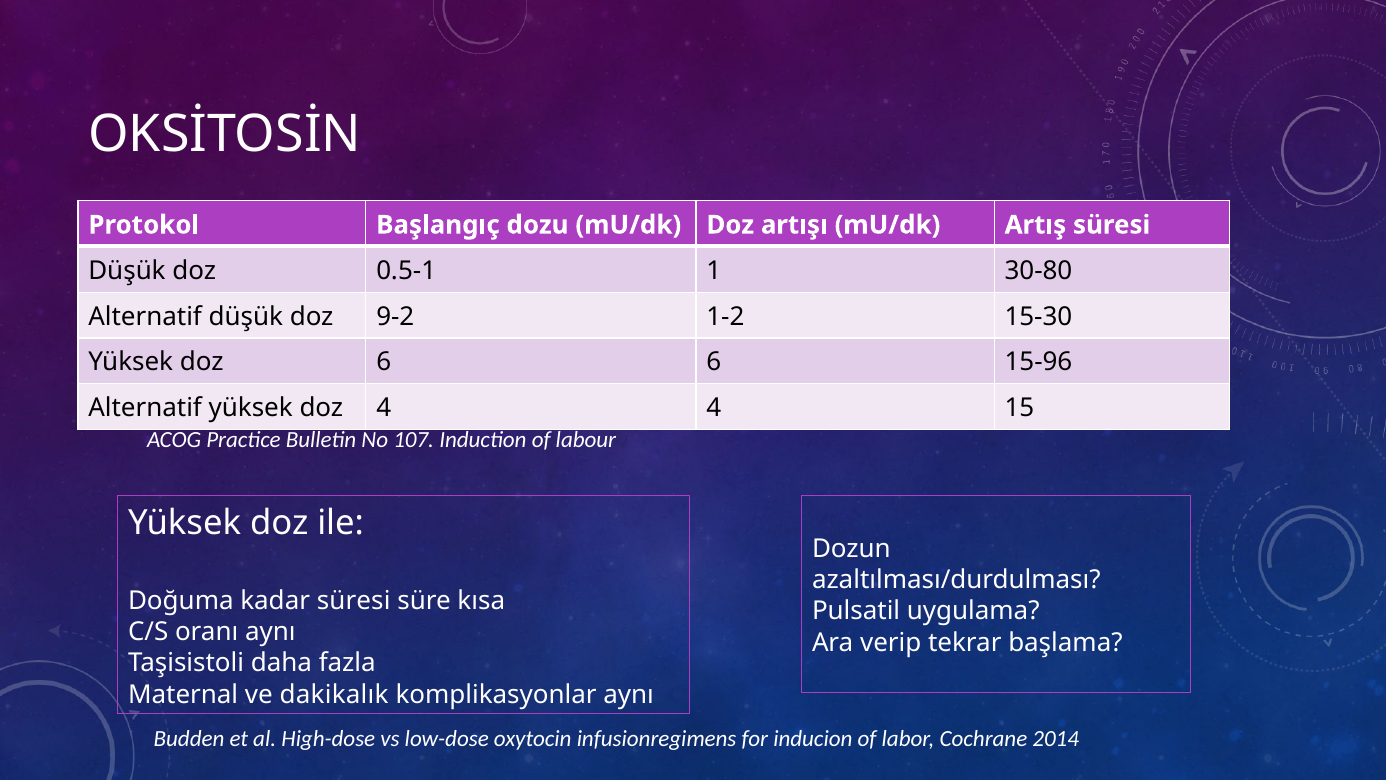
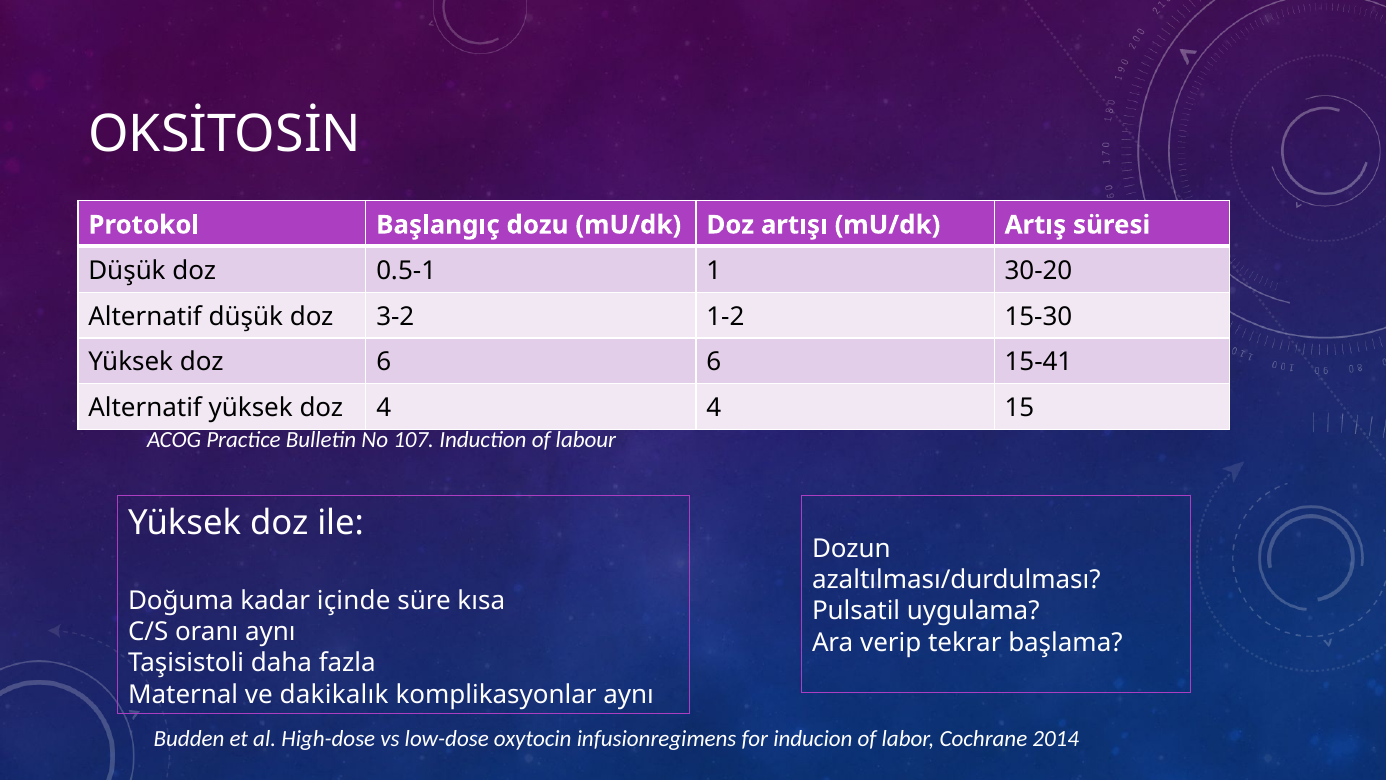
30-80: 30-80 -> 30-20 (1038, 271)
9-2: 9-2 -> 3-2 (395, 316)
15-96: 15-96 -> 15-41 (1038, 362)
kadar süresi: süresi -> içinde (354, 601)
